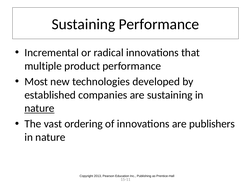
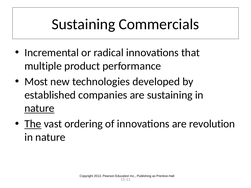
Sustaining Performance: Performance -> Commercials (159, 24)
The underline: none -> present (33, 124)
publishers: publishers -> revolution (212, 124)
